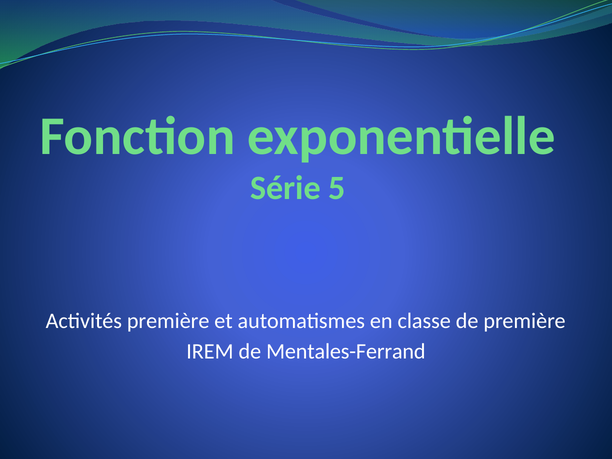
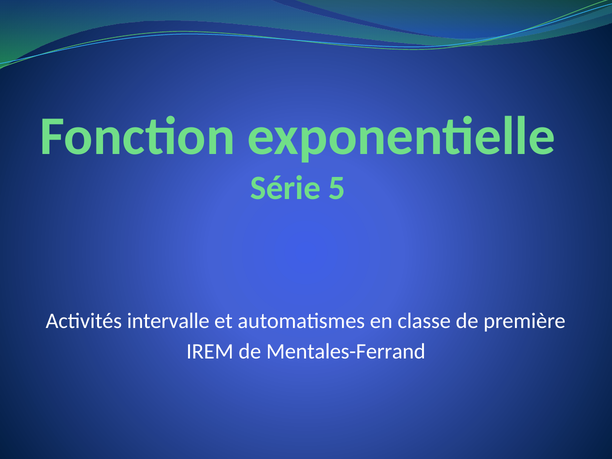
Activités première: première -> intervalle (168, 321)
